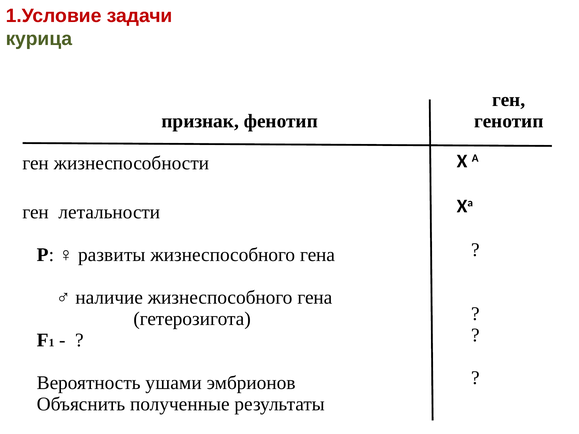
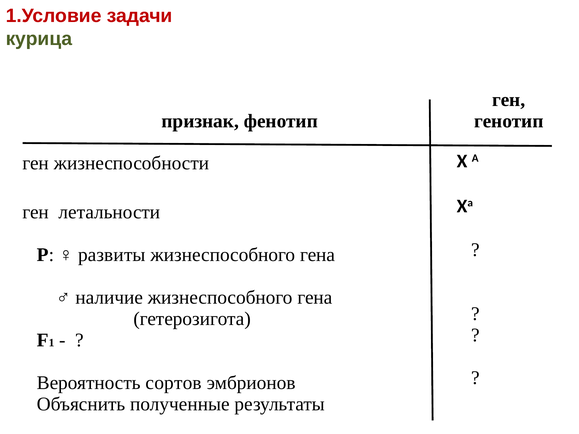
ушами: ушами -> сортов (174, 383)
